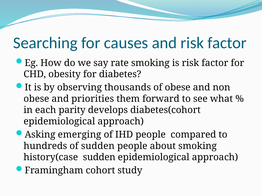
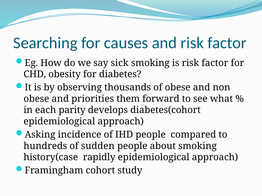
rate: rate -> sick (120, 63)
emerging: emerging -> incidence (80, 135)
history(case sudden: sudden -> rapidly (99, 158)
